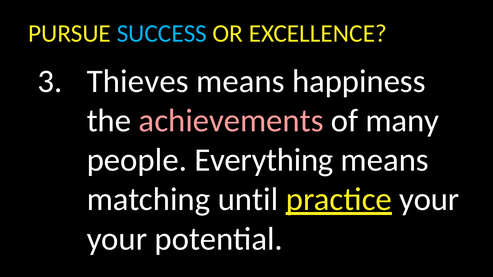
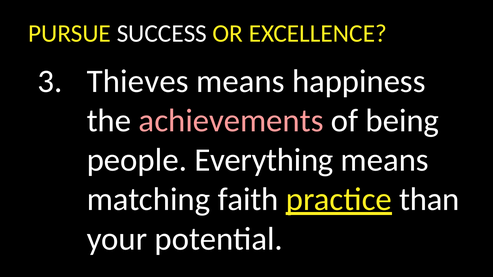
SUCCESS colour: light blue -> white (162, 34)
many: many -> being (402, 121)
until: until -> faith (248, 200)
your: your -> than (429, 200)
